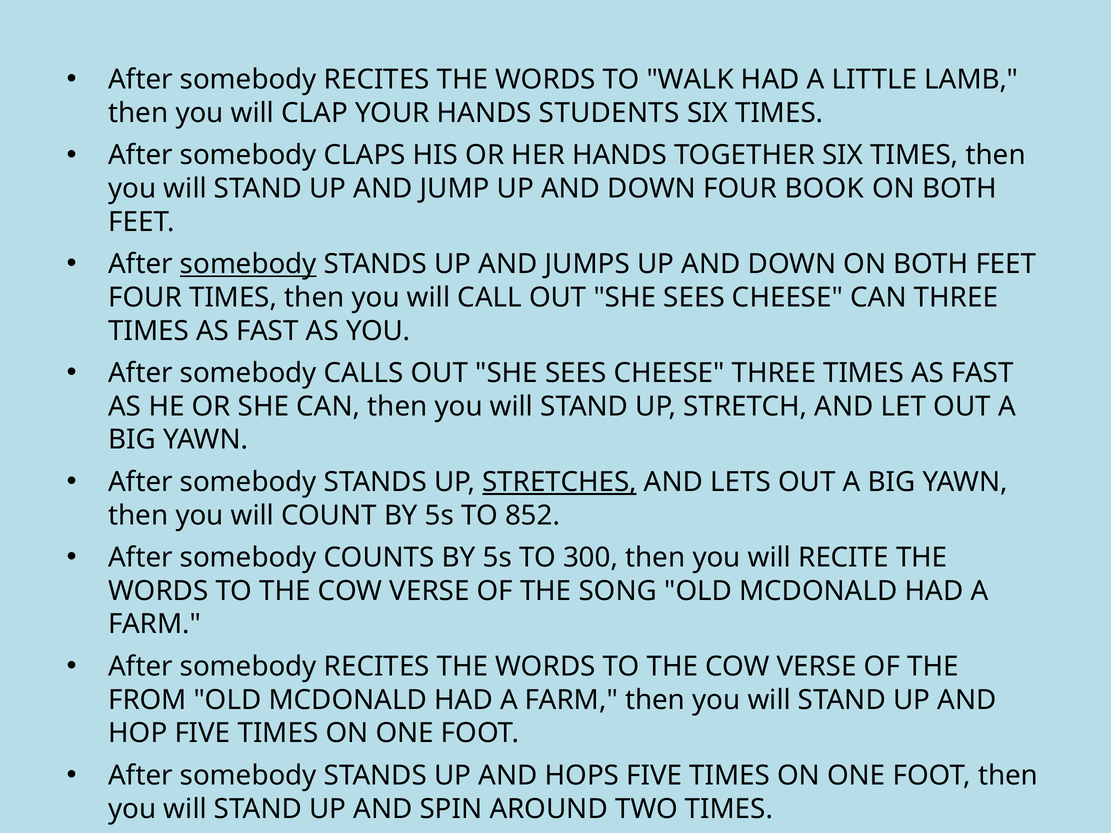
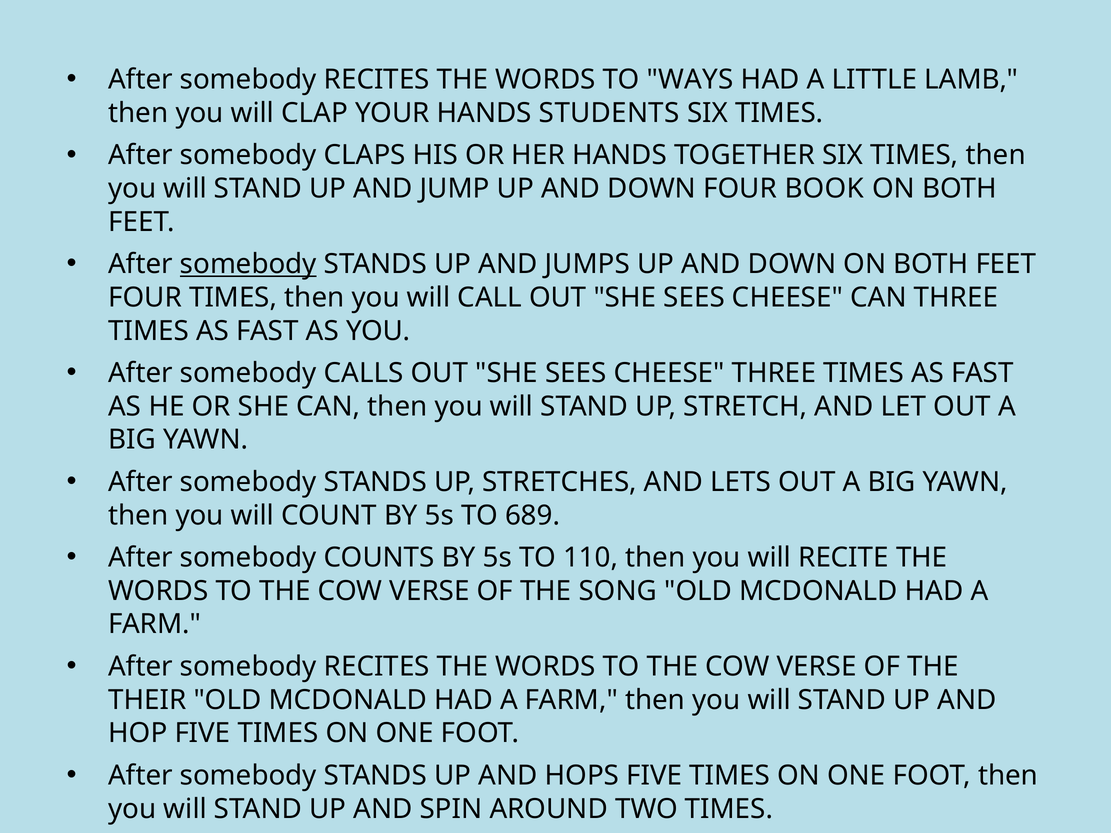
WALK: WALK -> WAYS (690, 80)
STRETCHES underline: present -> none (560, 482)
852: 852 -> 689 (533, 516)
300: 300 -> 110 (591, 558)
FROM: FROM -> THEIR (147, 700)
